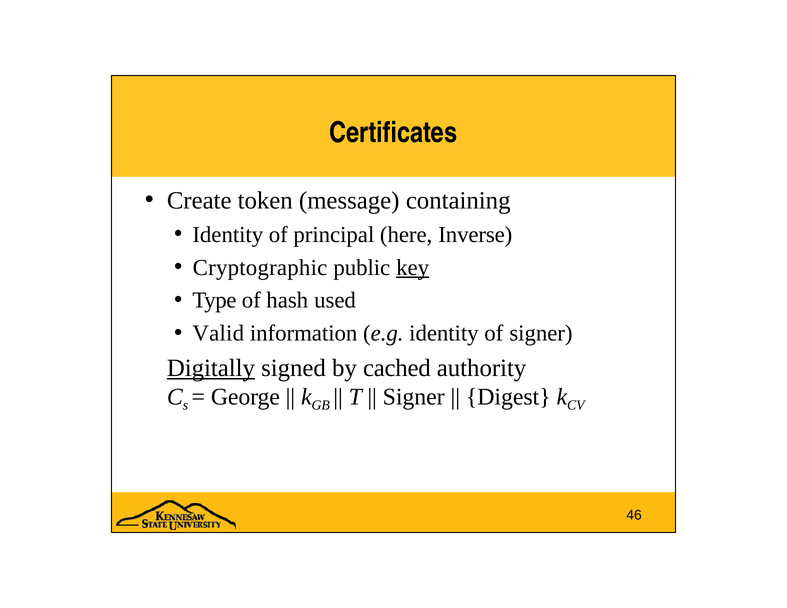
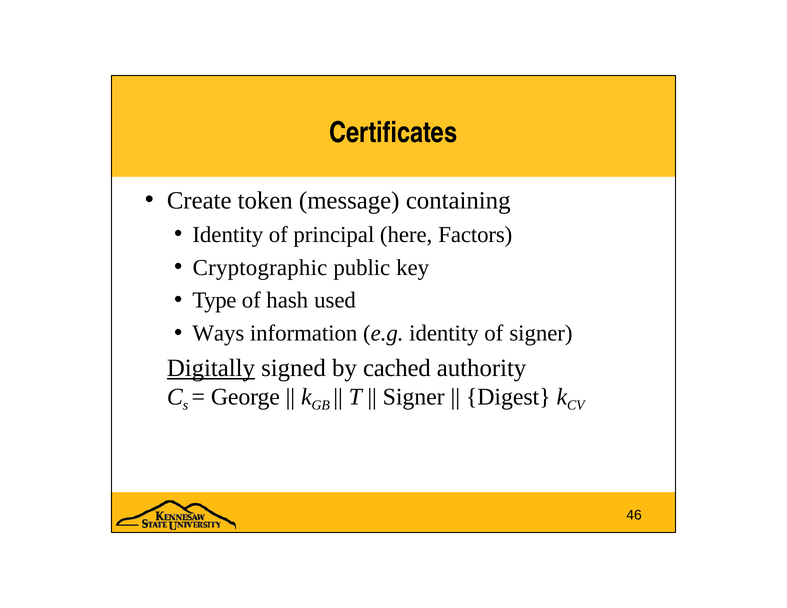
Inverse: Inverse -> Factors (475, 235)
key underline: present -> none (413, 268)
Valid: Valid -> Ways (218, 333)
